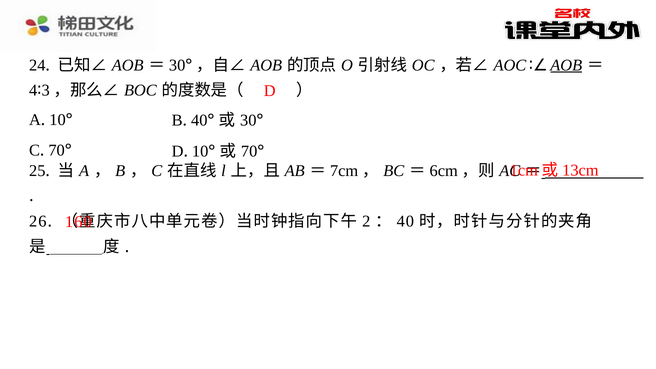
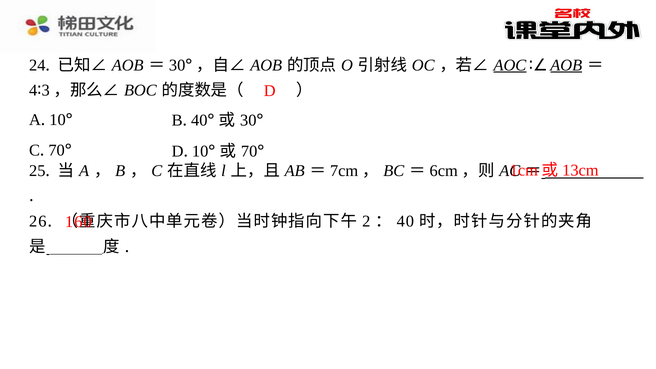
AOC underline: none -> present (510, 65)
